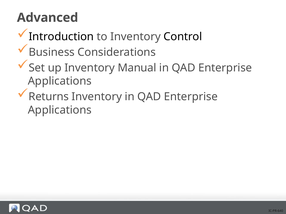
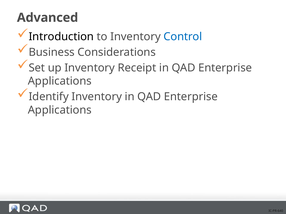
Control colour: black -> blue (183, 37)
Manual: Manual -> Receipt (137, 68)
Returns: Returns -> Identify (49, 97)
